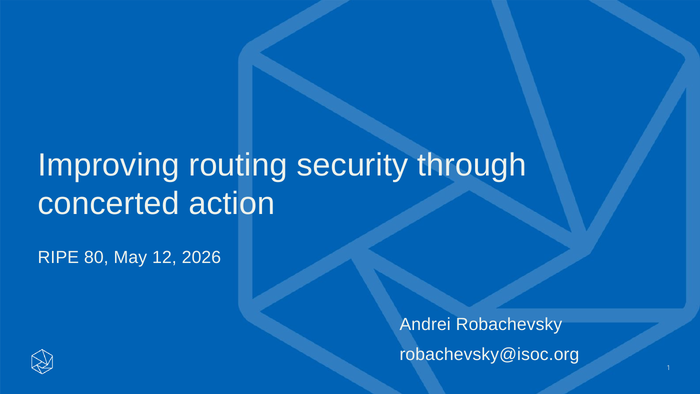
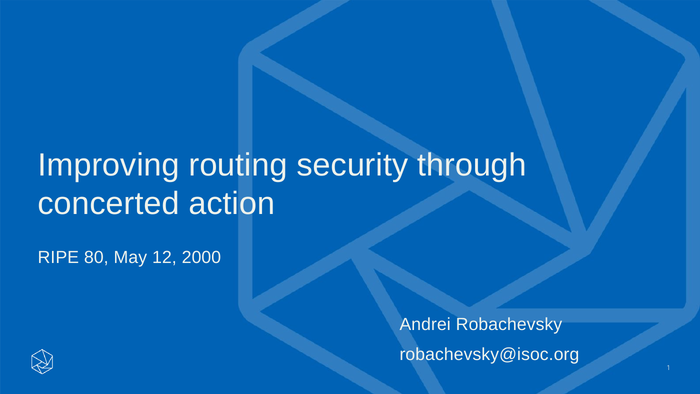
2026: 2026 -> 2000 (201, 257)
